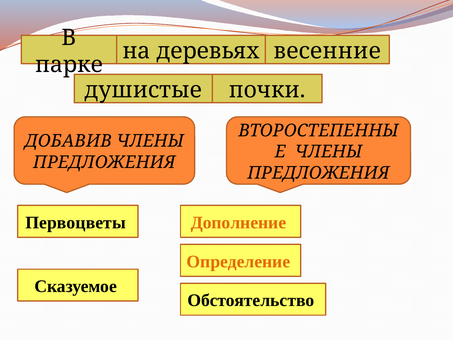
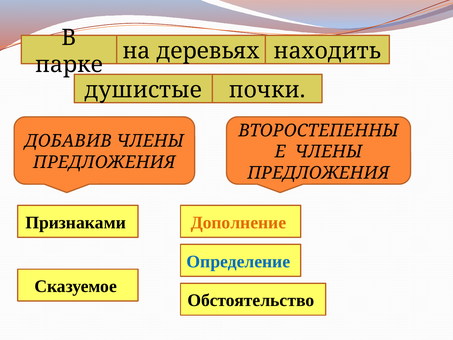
весенние: весенние -> находить (327, 51)
Первоцветы: Первоцветы -> Признаками (76, 222)
Определение colour: orange -> blue (238, 261)
